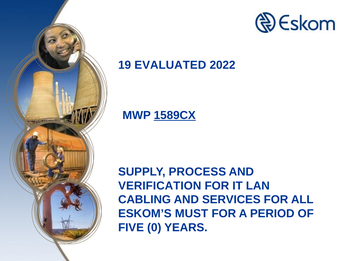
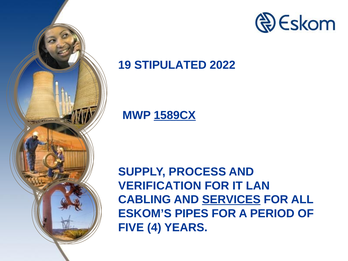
EVALUATED: EVALUATED -> STIPULATED (170, 65)
SERVICES underline: none -> present (231, 200)
MUST: MUST -> PIPES (192, 214)
0: 0 -> 4 (154, 227)
